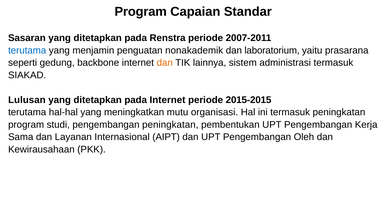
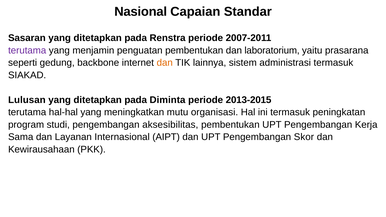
Program: Program -> Nasional (141, 12)
terutama colour: blue -> purple (27, 50)
penguatan nonakademik: nonakademik -> pembentukan (194, 50)
pada Internet: Internet -> Diminta (168, 100)
2015-2015: 2015-2015 -> 2013-2015 (249, 100)
pengembangan peningkatan: peningkatan -> aksesibilitas (170, 125)
Oleh: Oleh -> Skor (304, 137)
